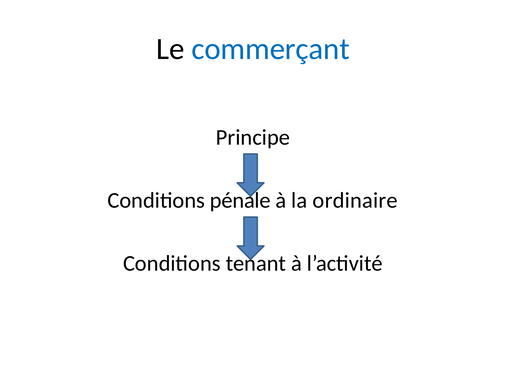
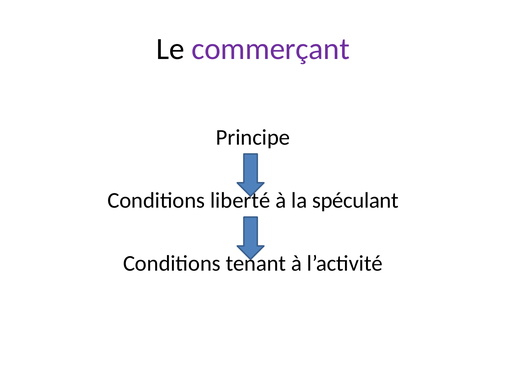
commerçant colour: blue -> purple (271, 49)
pénale: pénale -> liberté (240, 201)
ordinaire: ordinaire -> spéculant (355, 201)
